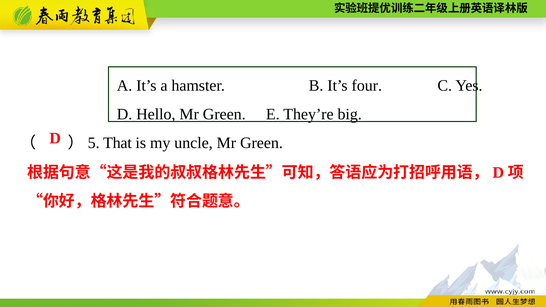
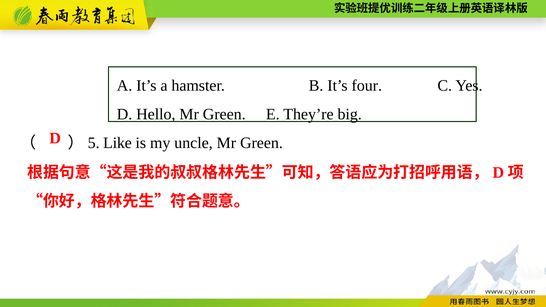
That: That -> Like (117, 143)
